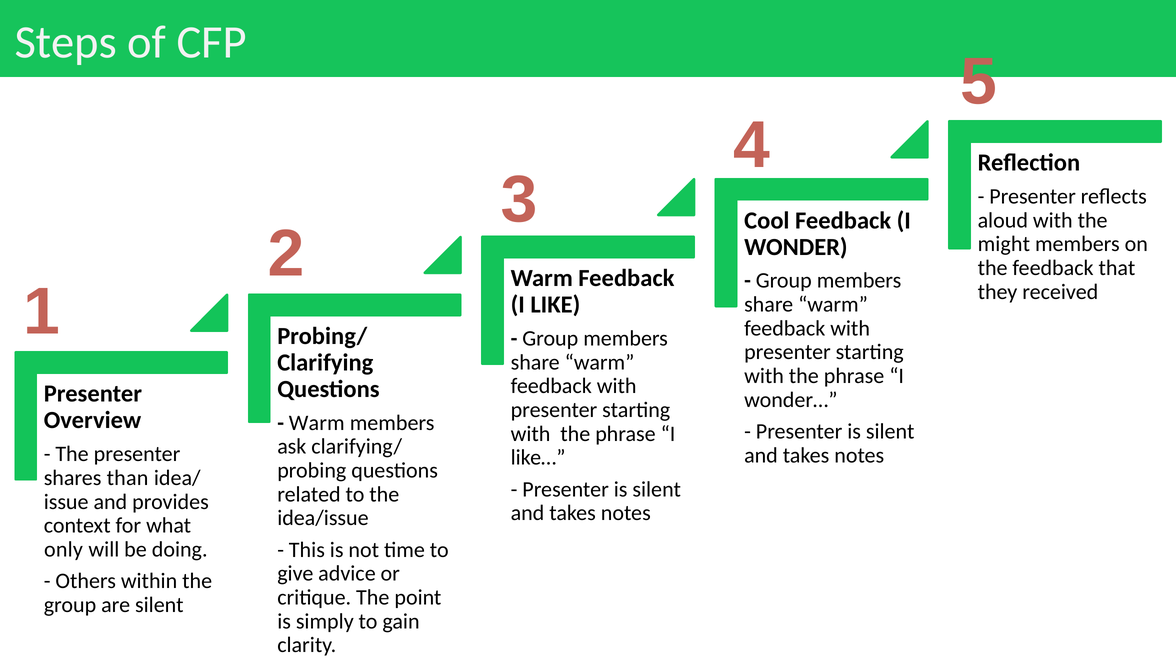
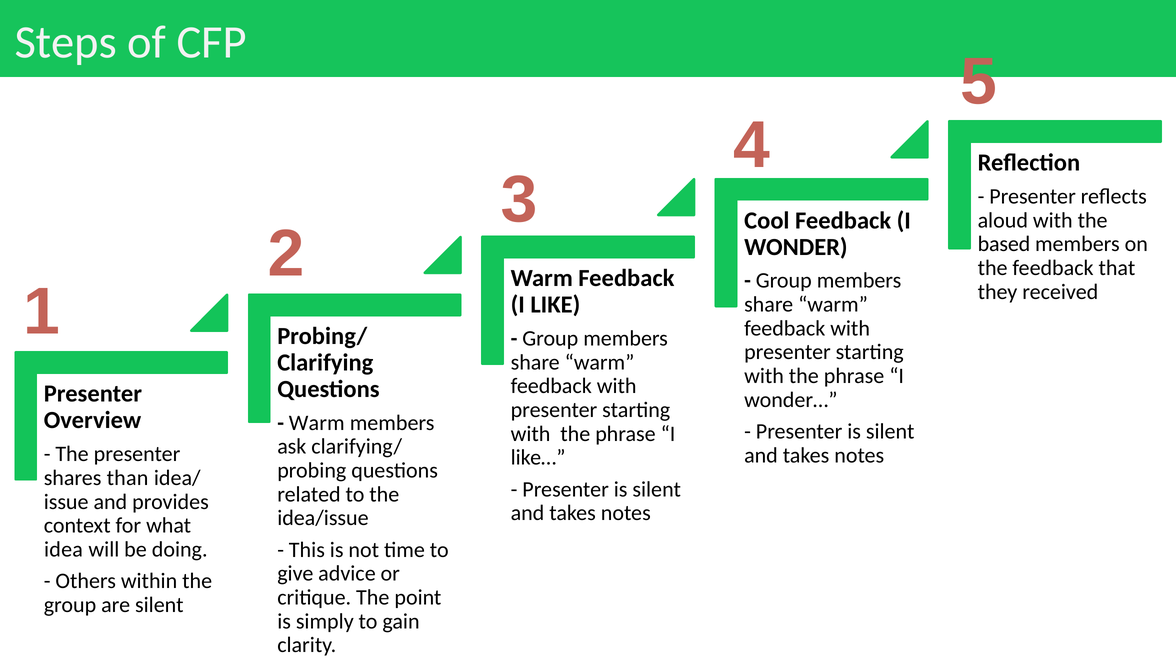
might: might -> based (1004, 244)
only: only -> idea (63, 549)
